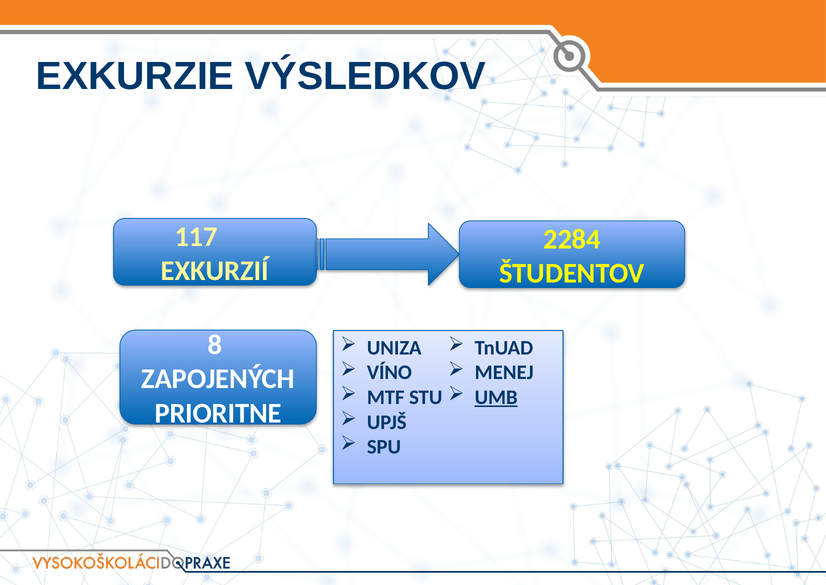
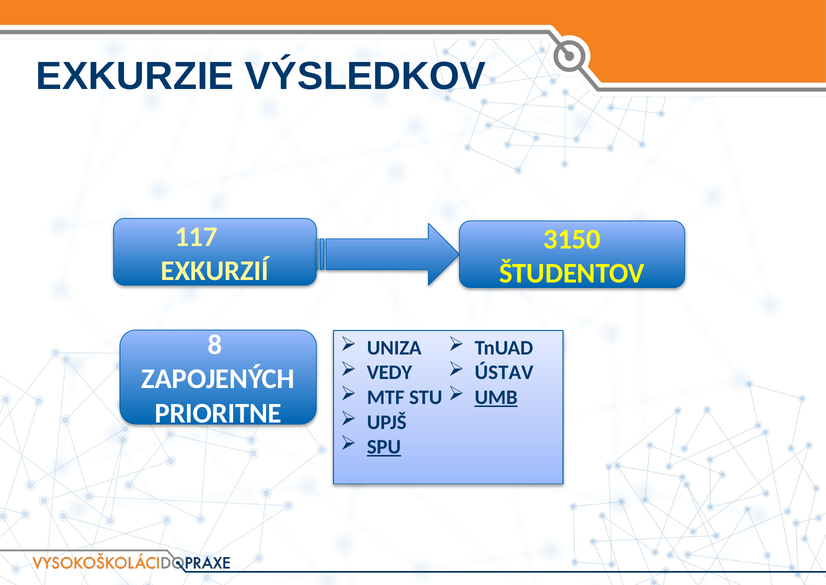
2284: 2284 -> 3150 (572, 239)
VÍNO: VÍNO -> VEDY (389, 372)
MENEJ: MENEJ -> ÚSTAV (504, 372)
SPU underline: none -> present (384, 447)
